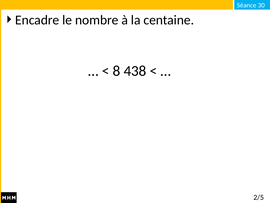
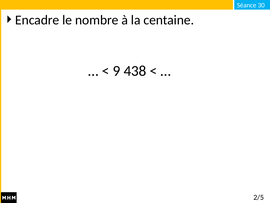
8: 8 -> 9 (116, 71)
